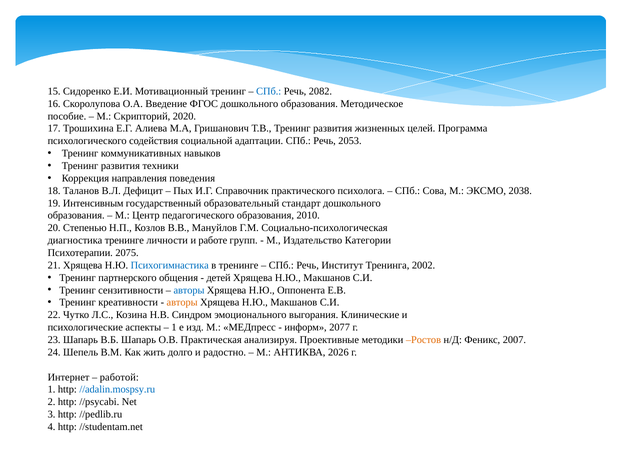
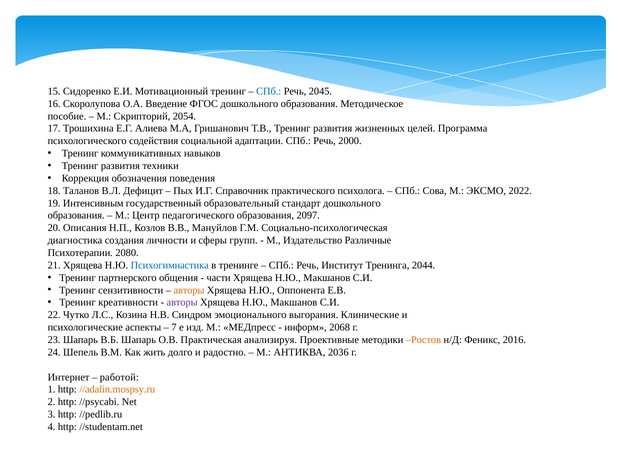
2082: 2082 -> 2045 (320, 91)
2020: 2020 -> 2054 (184, 116)
2053: 2053 -> 2000 (350, 141)
направления: направления -> обозначения (139, 178)
2038: 2038 -> 2022 (520, 191)
2010: 2010 -> 2097 (308, 215)
Степенью: Степенью -> Описания (85, 228)
диагностика тренинге: тренинге -> создания (124, 240)
работе: работе -> сферы (213, 240)
Категории: Категории -> Различные (368, 240)
2075: 2075 -> 2080 (127, 253)
2002: 2002 -> 2044 (424, 265)
детей: детей -> части (219, 278)
авторы colour: blue -> orange (189, 290)
авторы colour: orange -> purple (182, 302)
1: 1 -> 7 (174, 327)
2077: 2077 -> 2068 (340, 327)
2007: 2007 -> 2016 (514, 340)
2026: 2026 -> 2036 (338, 352)
//adalin.mospsy.ru colour: blue -> orange (117, 389)
